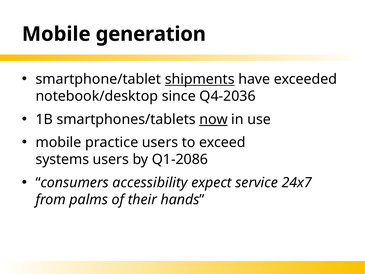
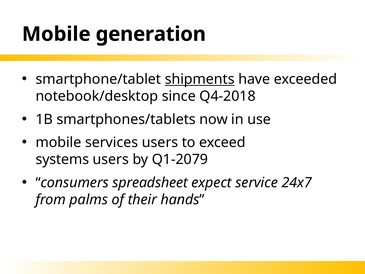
Q4-2036: Q4-2036 -> Q4-2018 (228, 96)
now underline: present -> none (213, 119)
practice: practice -> services (112, 142)
Q1-2086: Q1-2086 -> Q1-2079 (180, 159)
accessibility: accessibility -> spreadsheet (150, 182)
